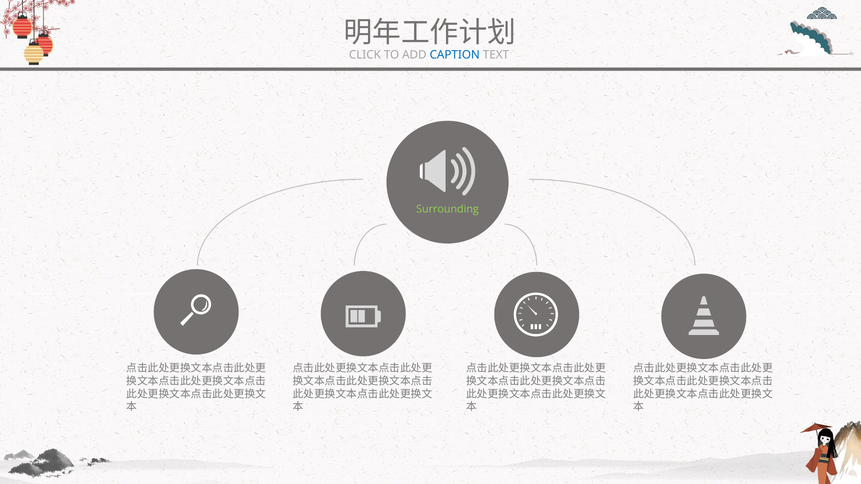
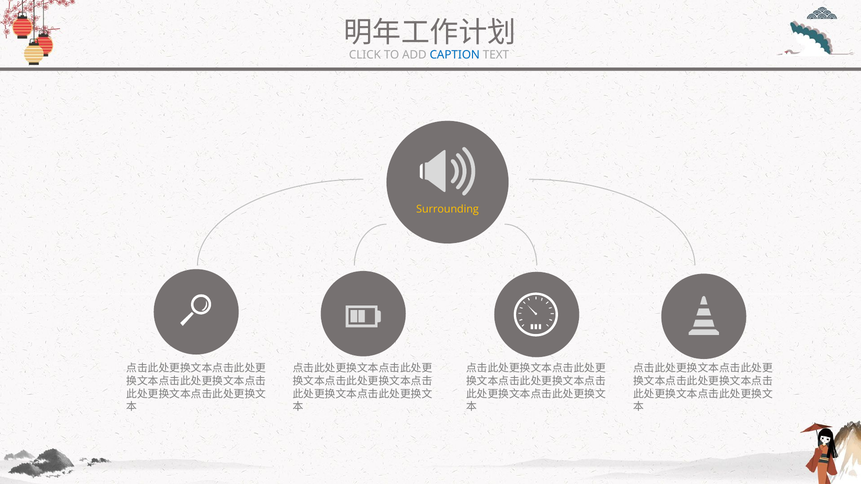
Surrounding colour: light green -> yellow (448, 209)
